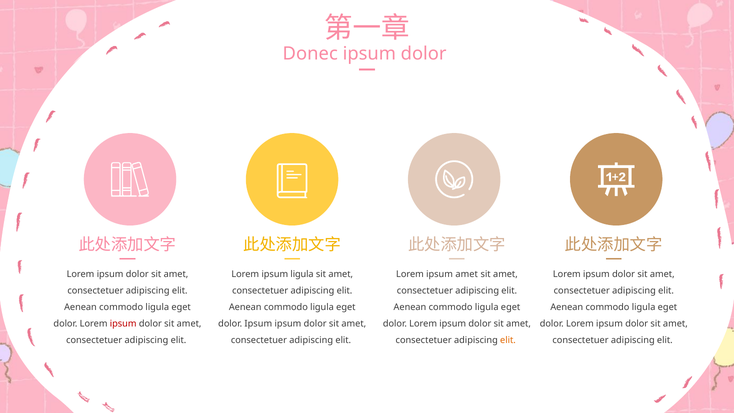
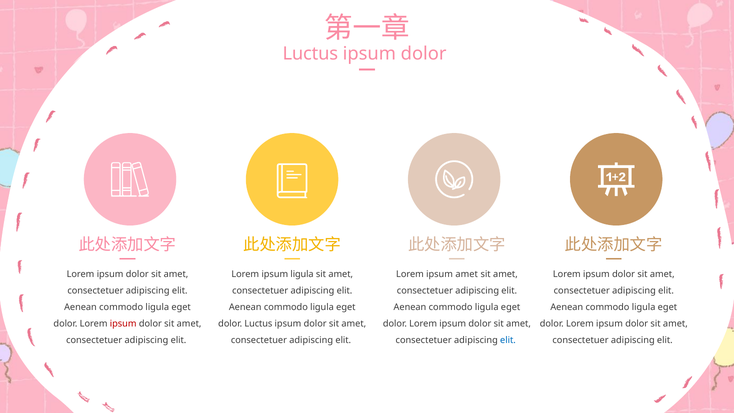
Donec: Donec -> Luctus (310, 54)
dolor Ipsum: Ipsum -> Luctus (258, 324)
elit colour: orange -> blue (508, 340)
